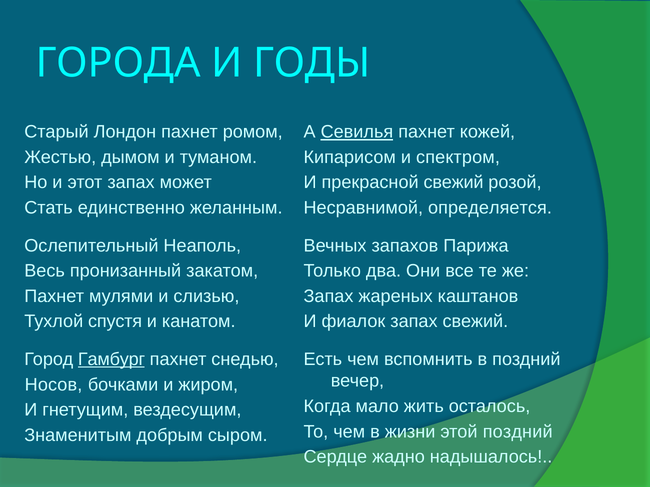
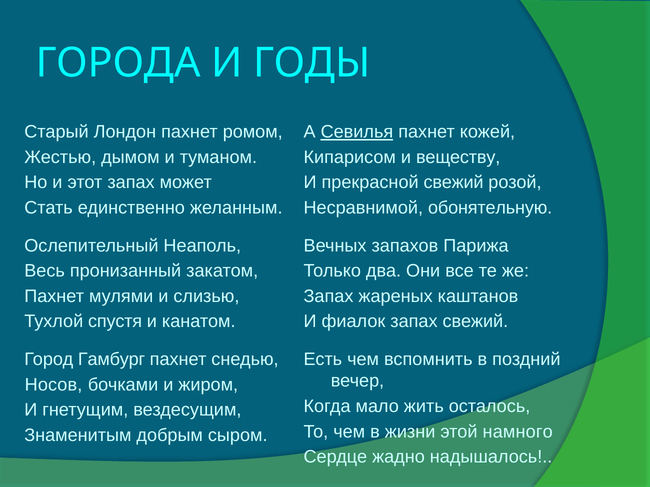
спектром: спектром -> веществу (458, 157)
определяется: определяется -> обонятельную (490, 208)
Гамбург underline: present -> none (112, 360)
этой поздний: поздний -> намного (518, 432)
